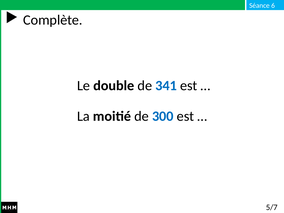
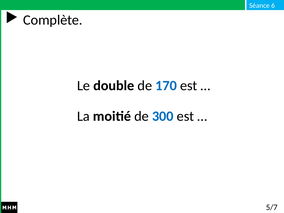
341: 341 -> 170 (166, 86)
